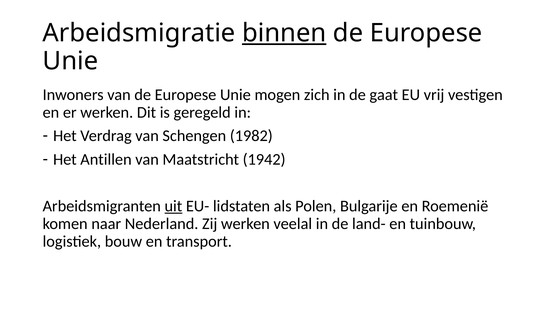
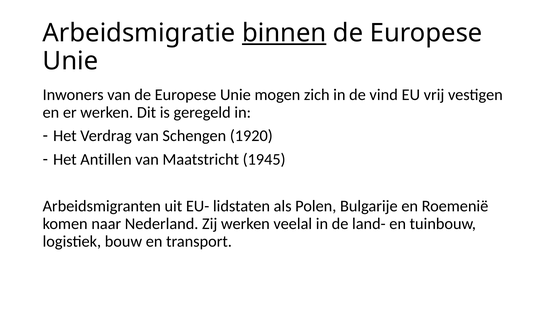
gaat: gaat -> vind (384, 95)
1982: 1982 -> 1920 (251, 136)
1942: 1942 -> 1945 (264, 159)
uit underline: present -> none (173, 206)
